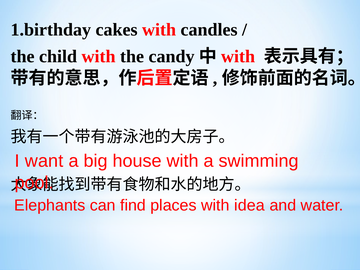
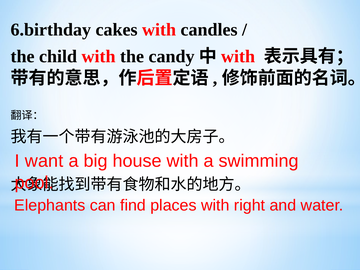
1.birthday: 1.birthday -> 6.birthday (51, 30)
idea: idea -> right (250, 205)
